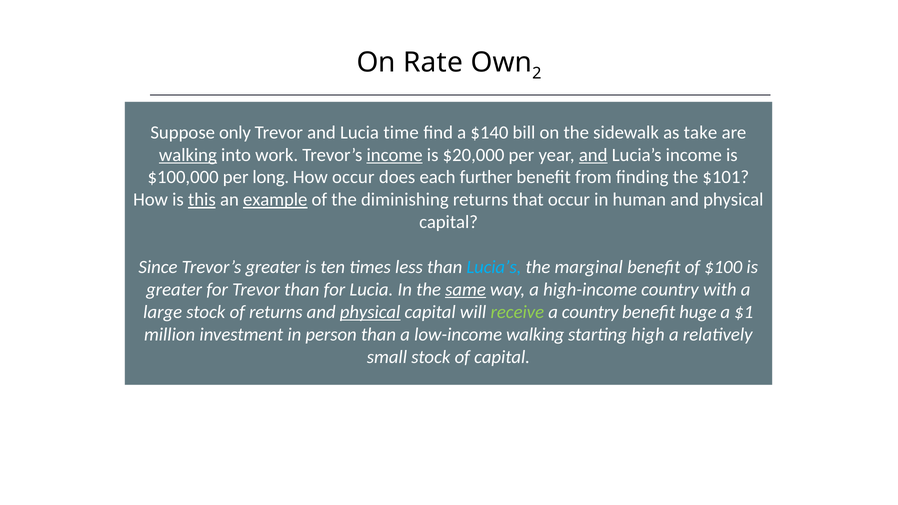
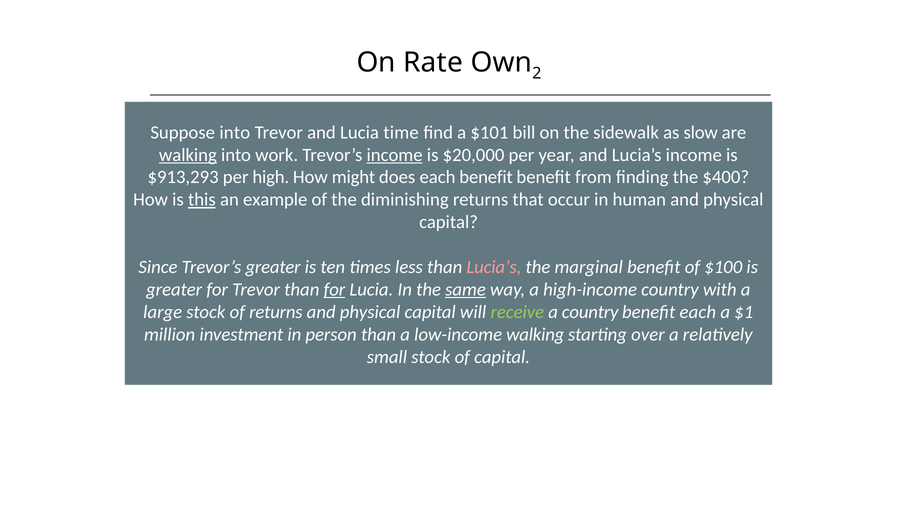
Suppose only: only -> into (235, 132)
$140: $140 -> $101 (489, 132)
take: take -> slow (701, 132)
and underline: present -> none (593, 155)
$100,000: $100,000 -> $913,293 (183, 177)
long: long -> high (271, 177)
How occur: occur -> might (353, 177)
each further: further -> benefit (486, 177)
$101: $101 -> $400 (726, 177)
example underline: present -> none (275, 200)
Lucia’s colour: light blue -> pink (494, 267)
for underline: none -> present (334, 290)
physical underline: present -> none (370, 312)
benefit huge: huge -> each (698, 312)
high: high -> over (648, 335)
